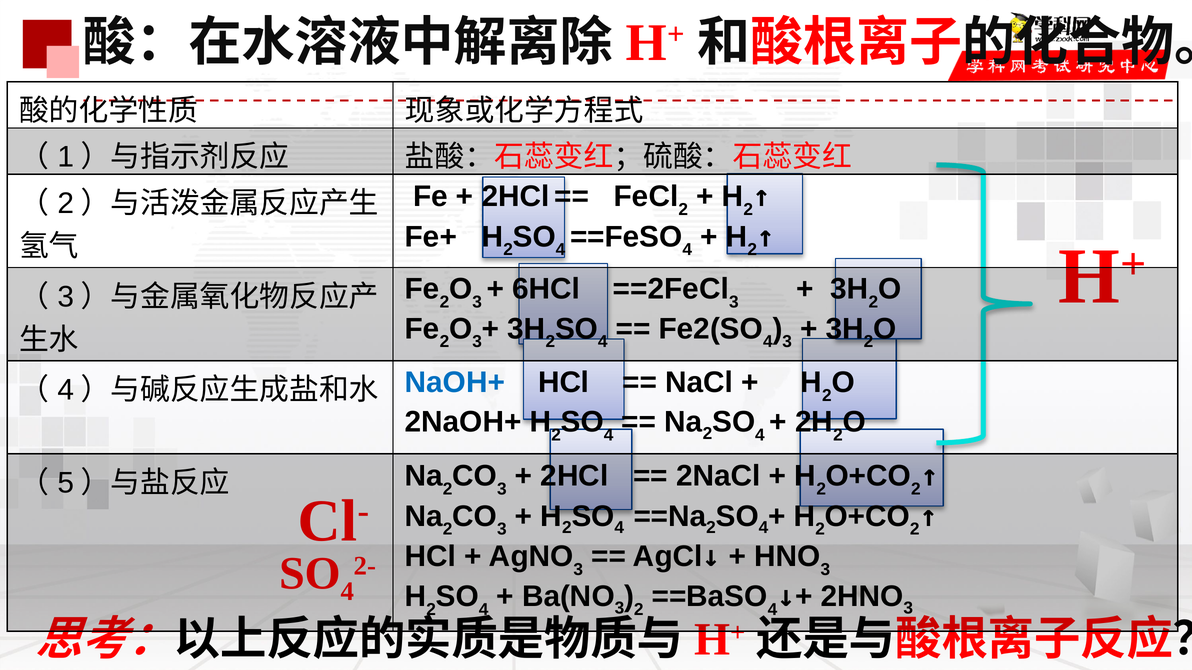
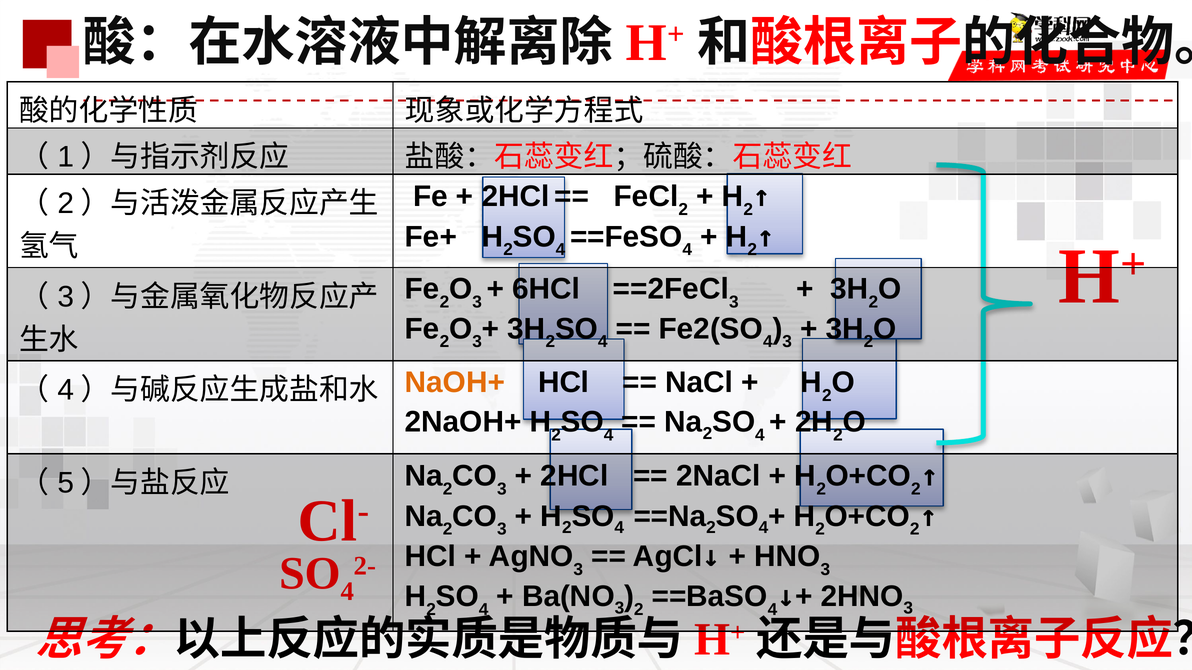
NaOH+ colour: blue -> orange (455, 383)
